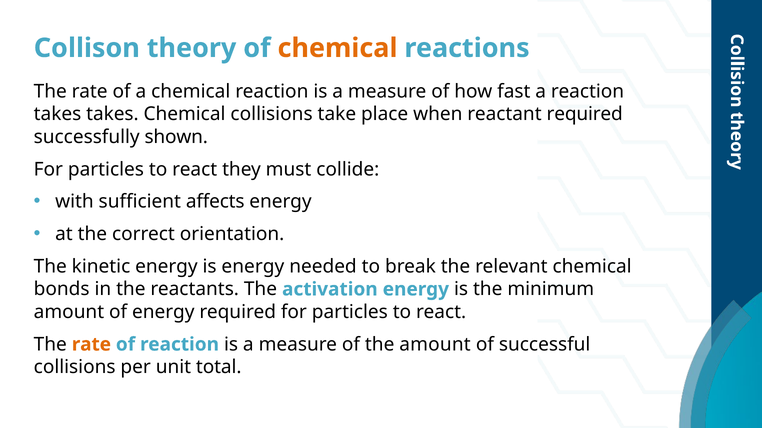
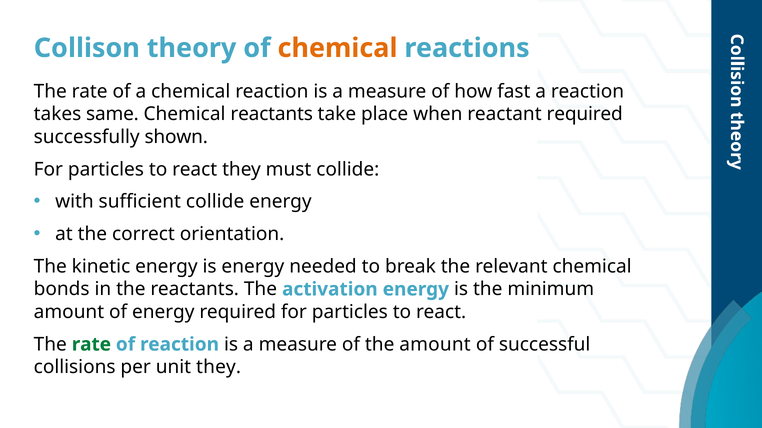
takes takes: takes -> same (112, 114)
Chemical collisions: collisions -> reactants (272, 114)
sufficient affects: affects -> collide (215, 202)
rate colour: orange -> green (91, 345)
unit total: total -> they (219, 368)
